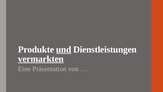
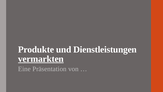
und underline: present -> none (64, 49)
